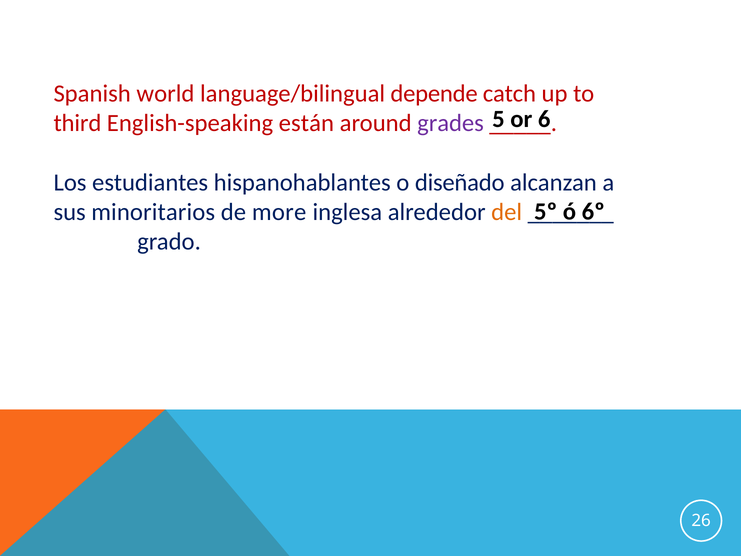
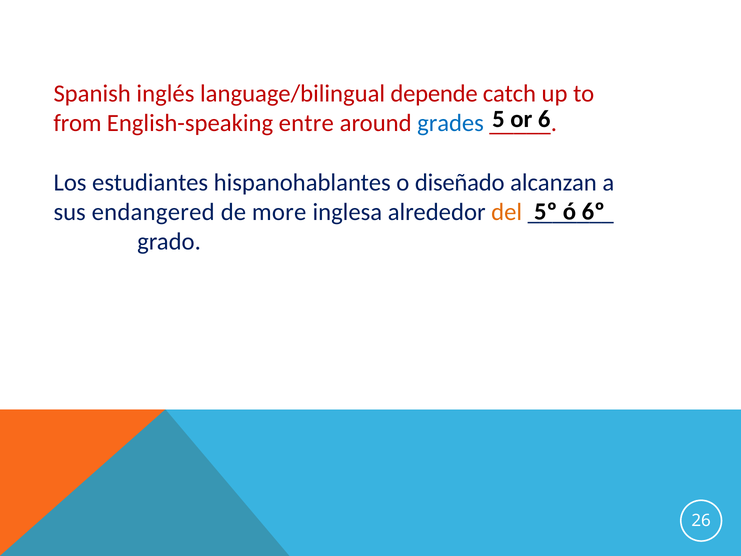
world: world -> inglés (165, 93)
third: third -> from (77, 123)
están: están -> entre (306, 123)
grades colour: purple -> blue (451, 123)
minoritarios: minoritarios -> endangered (153, 212)
